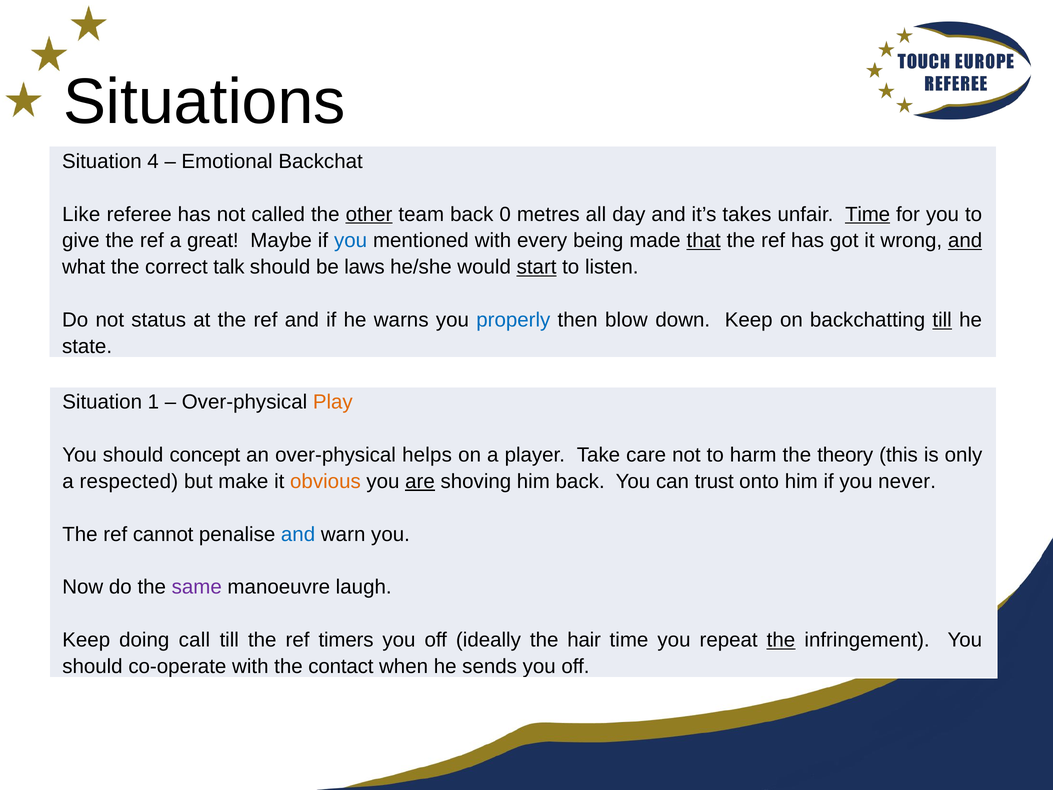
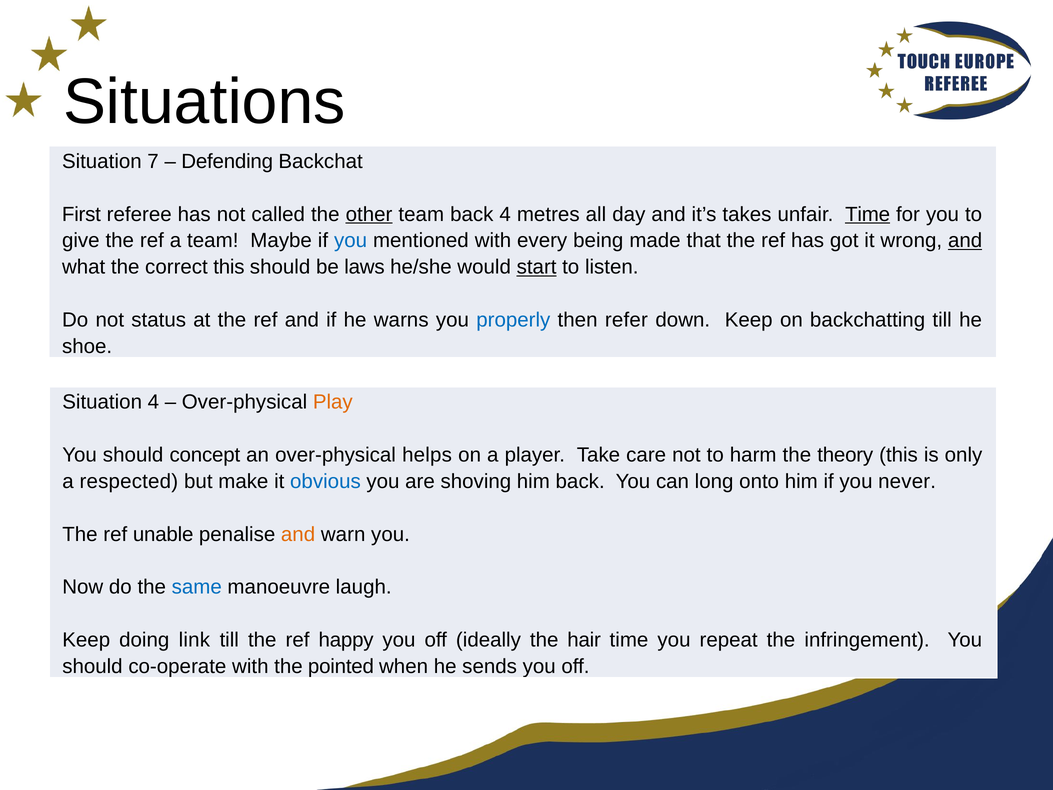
4: 4 -> 7 (153, 161)
Emotional: Emotional -> Defending (227, 161)
Like: Like -> First (81, 214)
back 0: 0 -> 4 (505, 214)
a great: great -> team (213, 241)
that underline: present -> none (704, 241)
correct talk: talk -> this (229, 267)
blow: blow -> refer (626, 320)
till underline: present -> none (942, 320)
state: state -> shoe (87, 346)
Situation 1: 1 -> 4 (153, 402)
obvious colour: orange -> blue (325, 481)
are underline: present -> none (420, 481)
trust: trust -> long (714, 481)
cannot: cannot -> unable (163, 534)
and colour: blue -> orange (298, 534)
same colour: purple -> blue (197, 587)
call: call -> link (194, 640)
timers: timers -> happy (346, 640)
the underline: present -> none (781, 640)
contact: contact -> pointed (341, 666)
